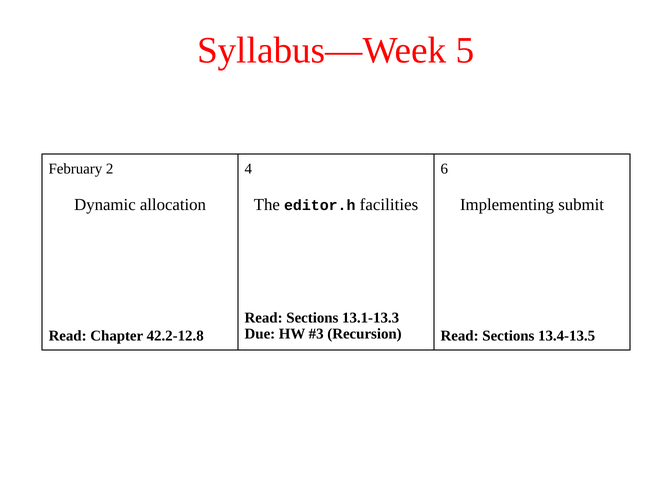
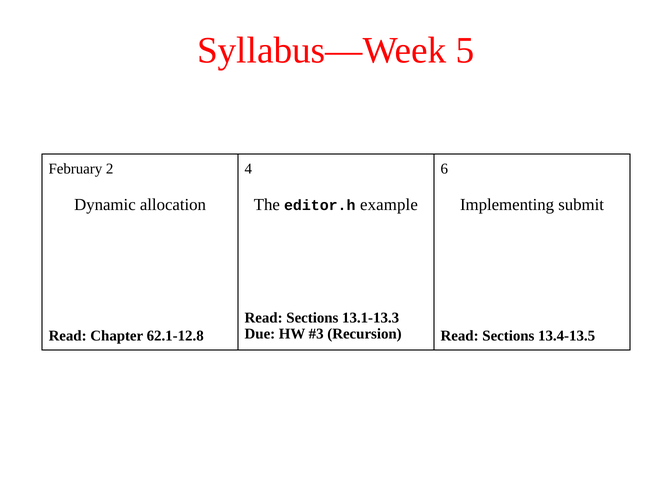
facilities: facilities -> example (389, 205)
42.2-12.8: 42.2-12.8 -> 62.1-12.8 (175, 336)
